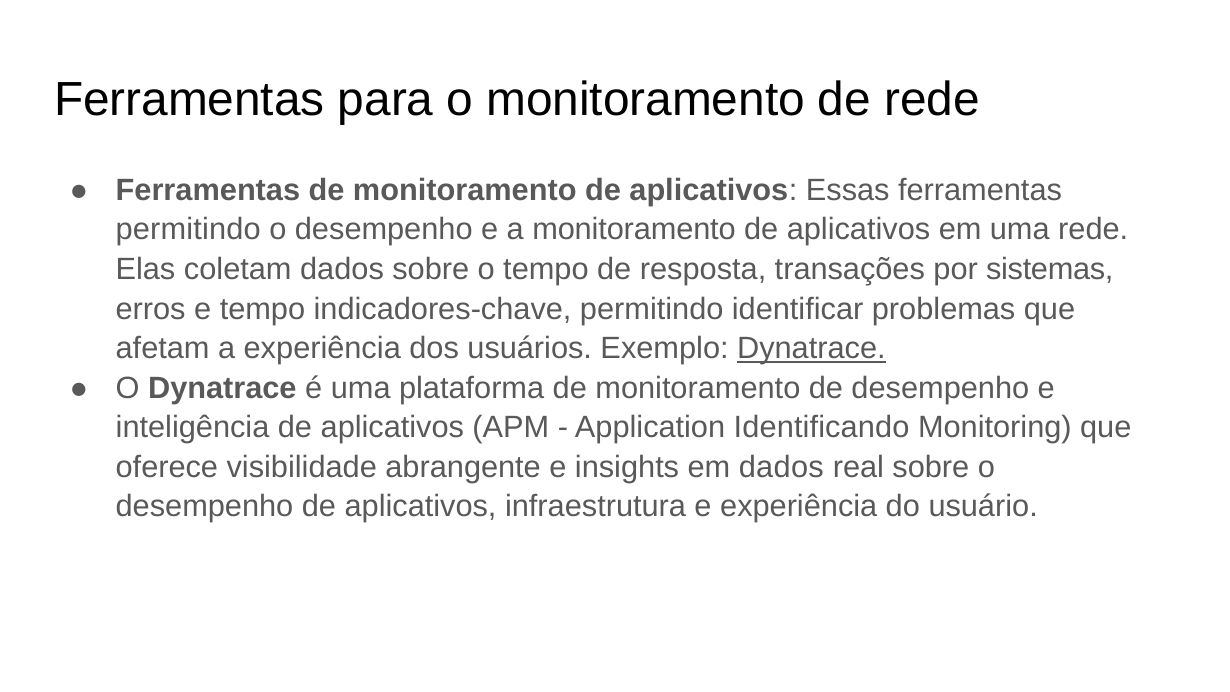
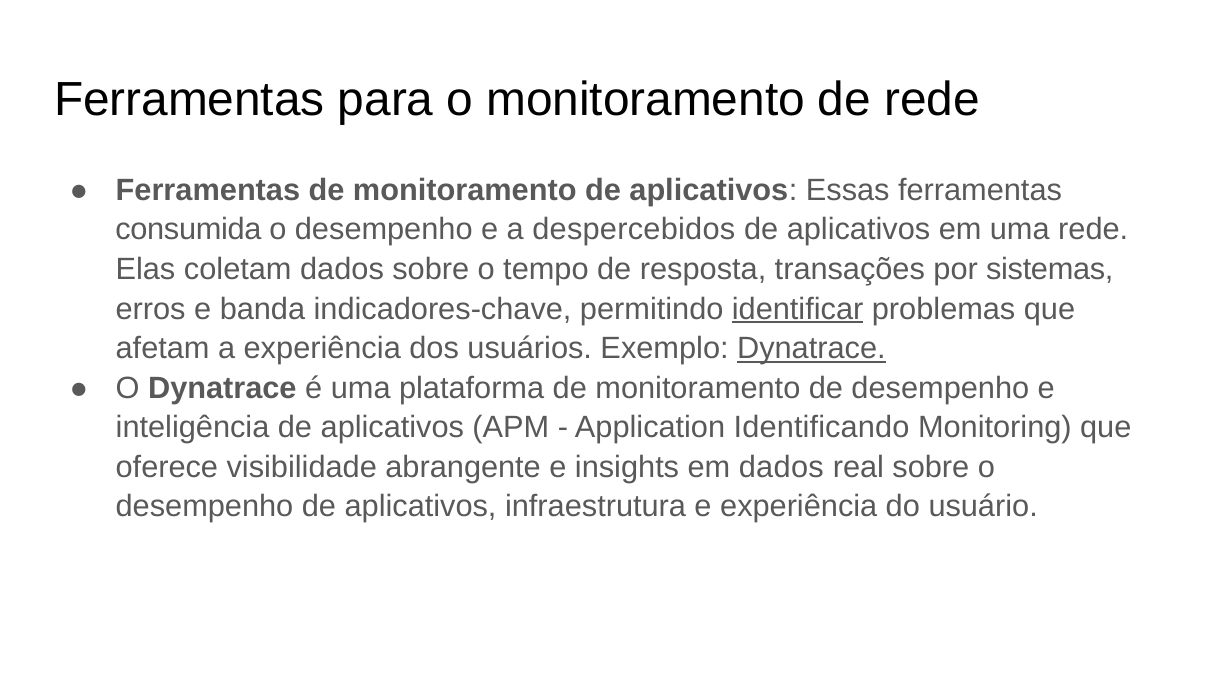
permitindo: permitindo -> consumida (188, 230)
a monitoramento: monitoramento -> despercebidos (634, 230)
e tempo: tempo -> banda (262, 309)
identificar underline: none -> present (798, 309)
